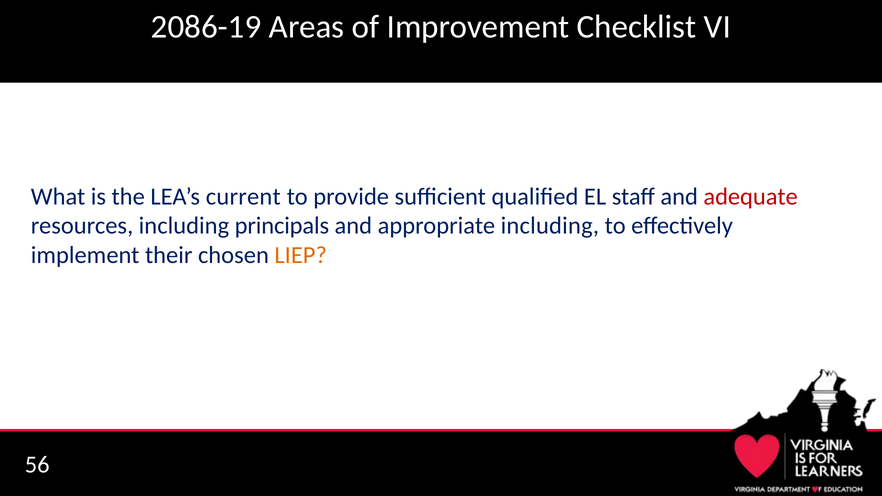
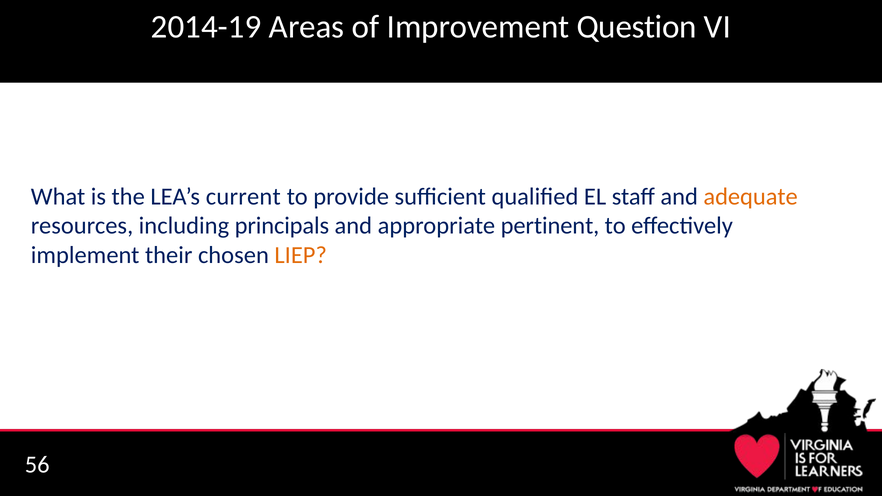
2086-19: 2086-19 -> 2014-19 (206, 27)
Checklist: Checklist -> Question (637, 27)
adequate colour: red -> orange (751, 196)
appropriate including: including -> pertinent (550, 226)
